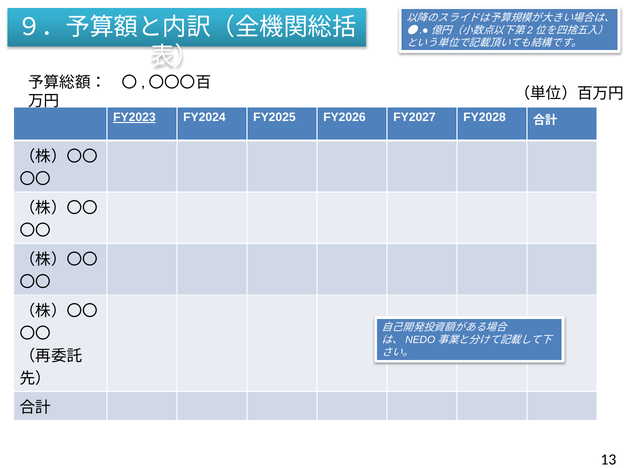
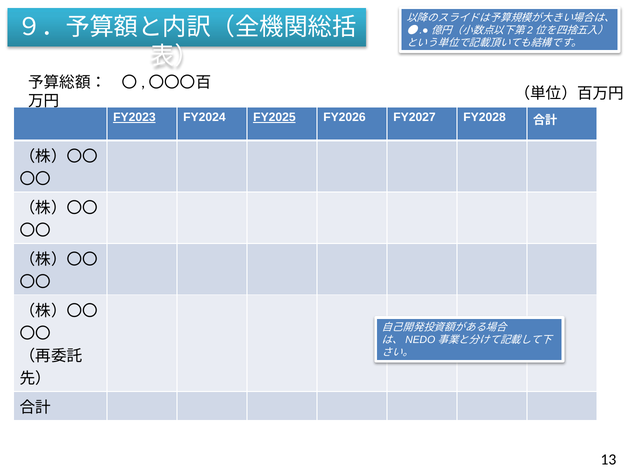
FY2025 underline: none -> present (274, 117)
